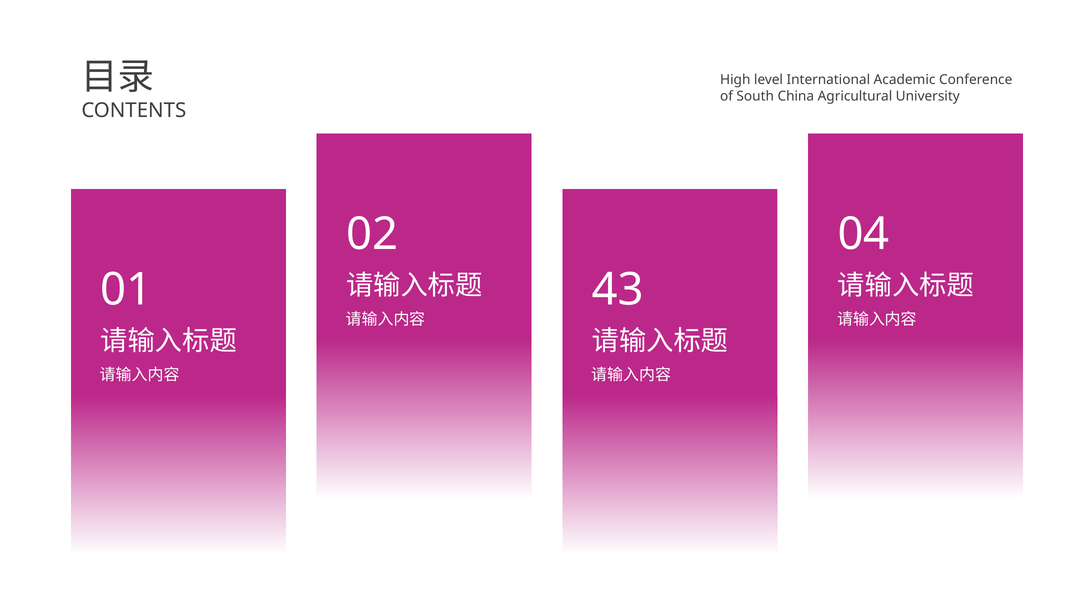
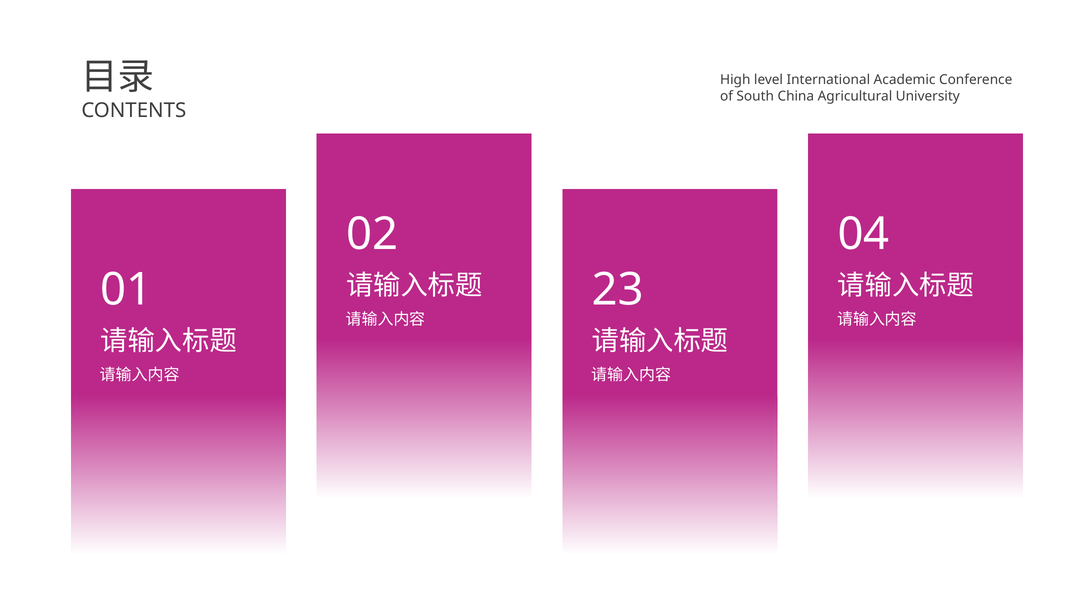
43: 43 -> 23 (618, 290)
